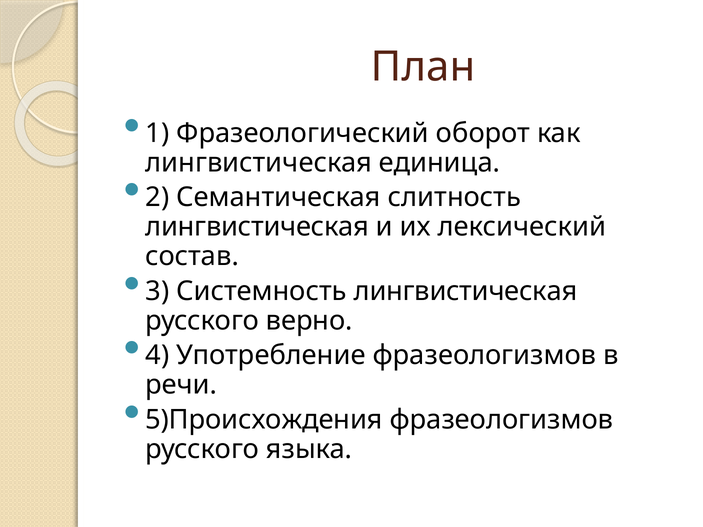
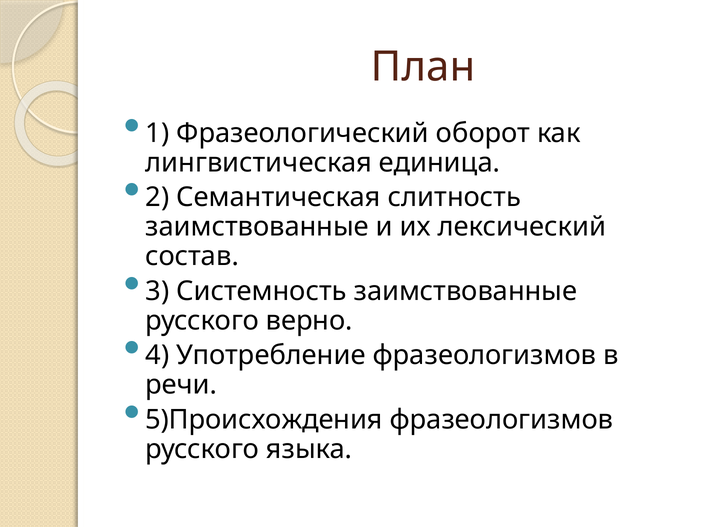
лингвистическая: лингвистическая -> заимствованные (257, 227)
Системность лингвистическая: лингвистическая -> заимствованные (465, 291)
